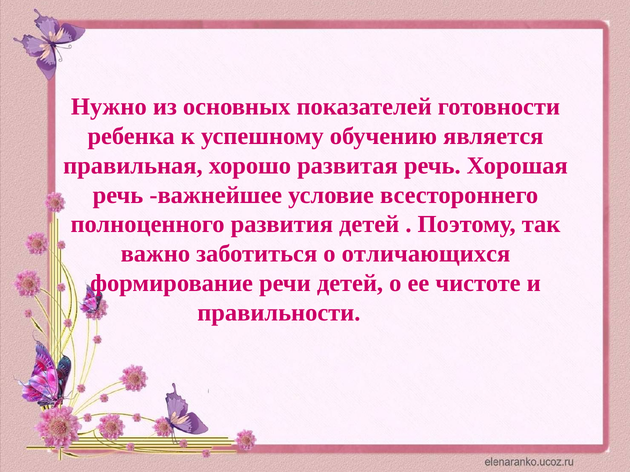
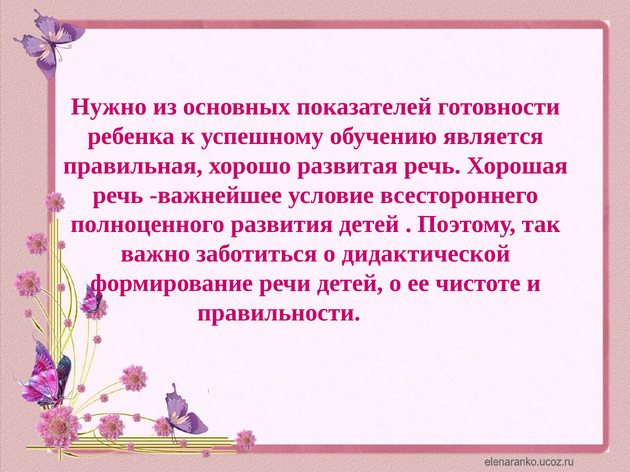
отличающихся: отличающихся -> дидактической (426, 254)
